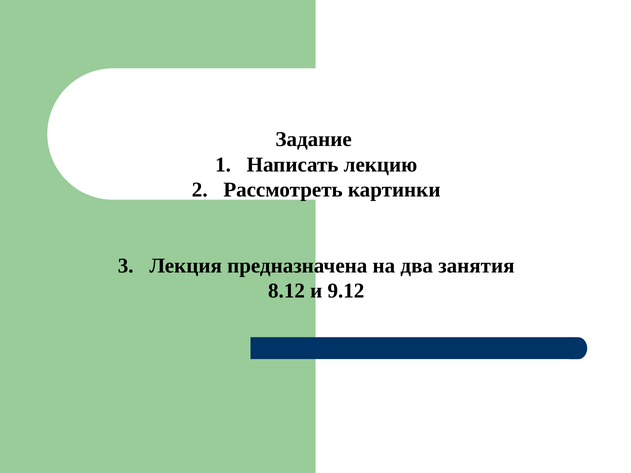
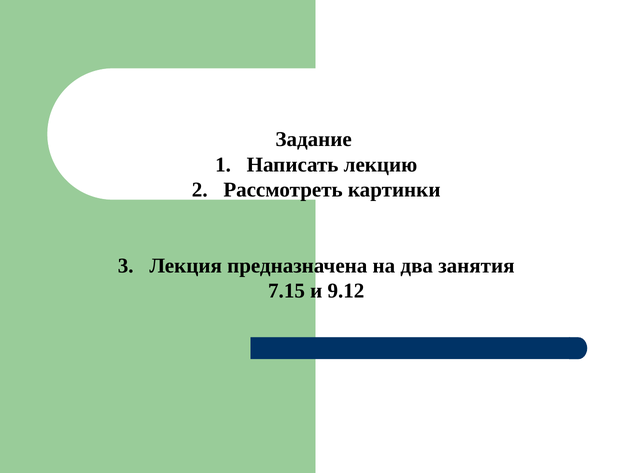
8.12: 8.12 -> 7.15 (287, 291)
